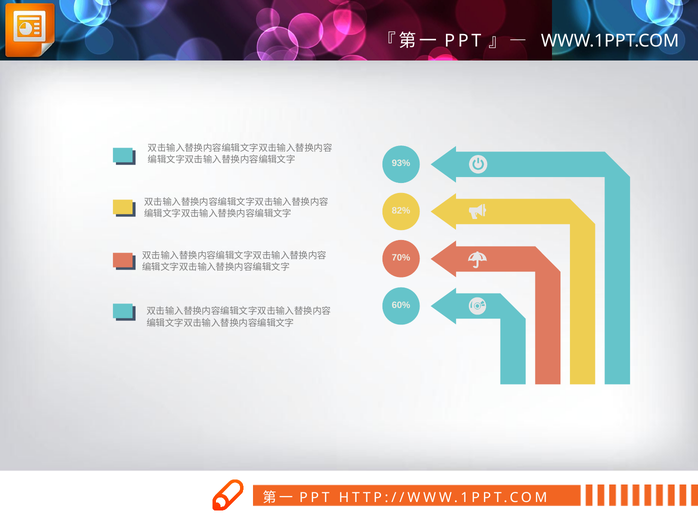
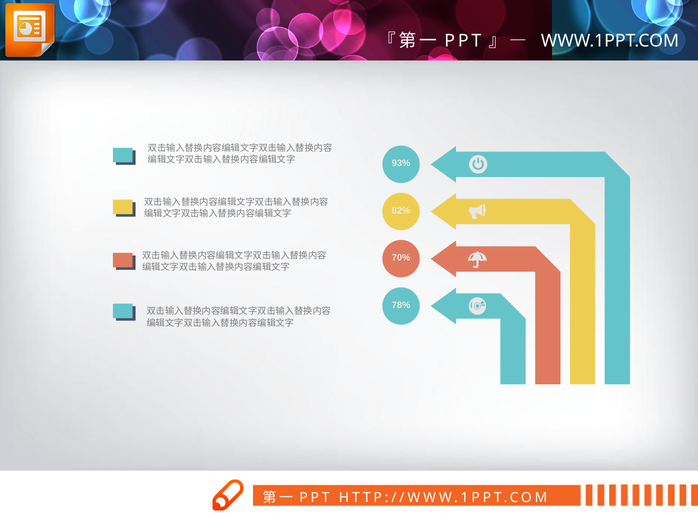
60%: 60% -> 78% (401, 305)
